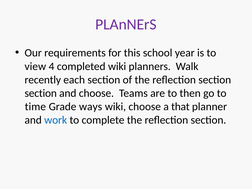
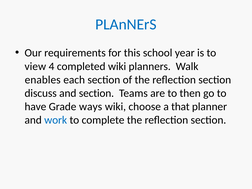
PLAnNErS colour: purple -> blue (126, 24)
recently: recently -> enables (43, 80)
section: section -> discuss (41, 93)
and choose: choose -> section (96, 93)
time: time -> have (35, 107)
